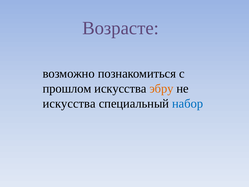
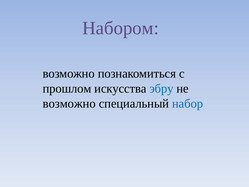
Возрасте: Возрасте -> Набором (121, 28)
эбру colour: orange -> blue (161, 88)
искусства: искусства -> возможно (69, 103)
